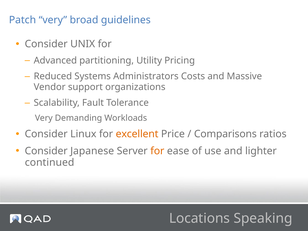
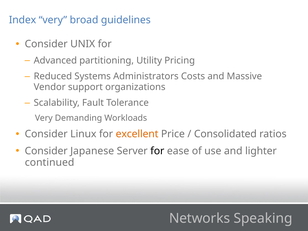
Patch: Patch -> Index (23, 20)
Comparisons: Comparisons -> Consolidated (225, 134)
for colour: orange -> black (157, 151)
Locations: Locations -> Networks (200, 218)
